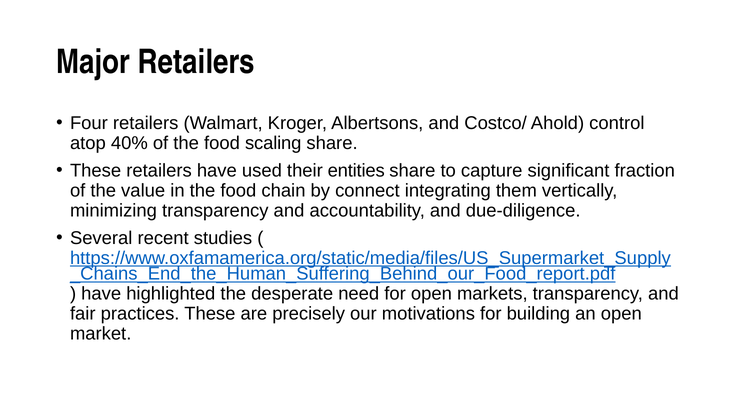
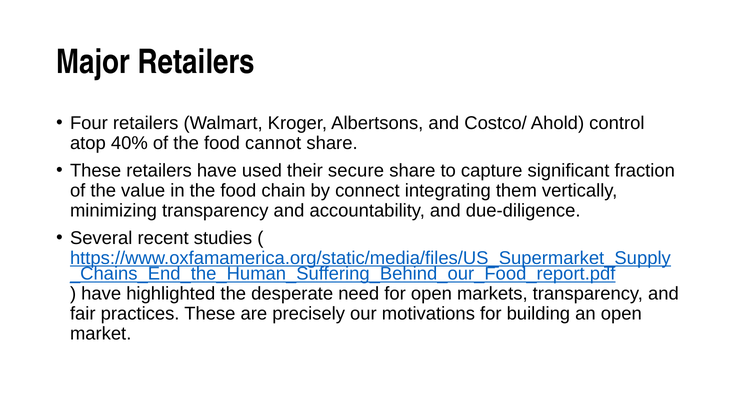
scaling: scaling -> cannot (273, 143)
entities: entities -> secure (356, 170)
